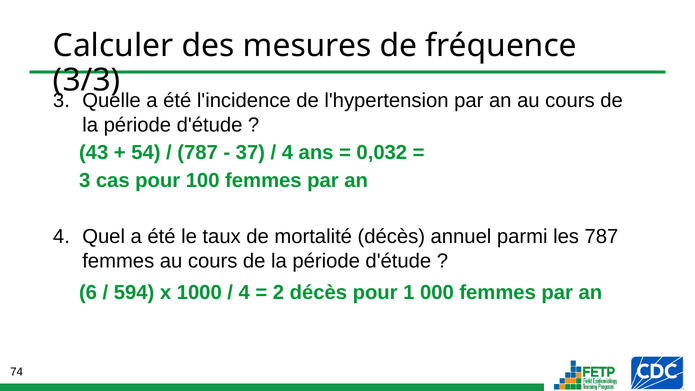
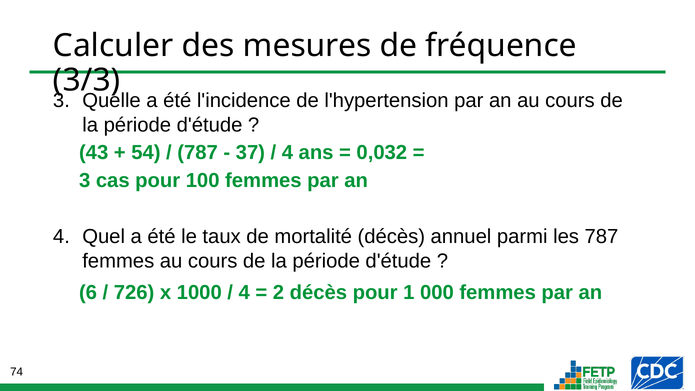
594: 594 -> 726 (134, 293)
